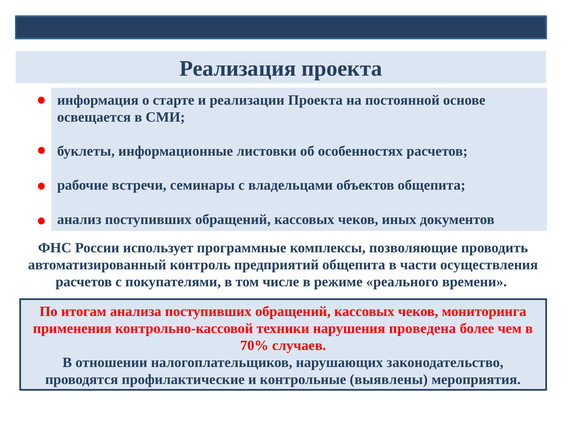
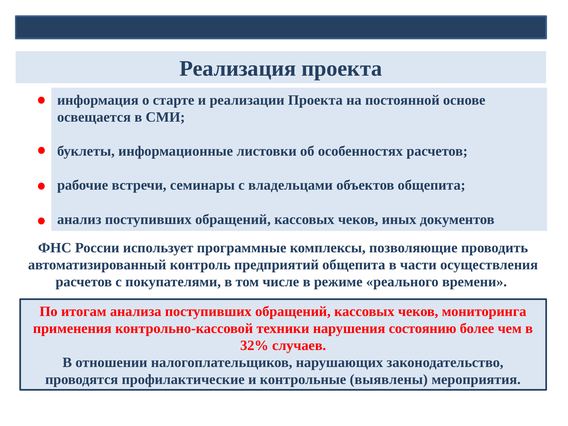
проведена: проведена -> состоянию (423, 328)
70%: 70% -> 32% (254, 345)
